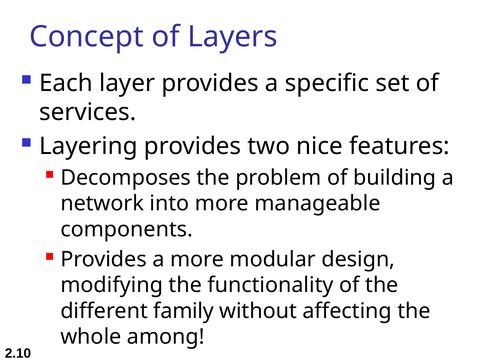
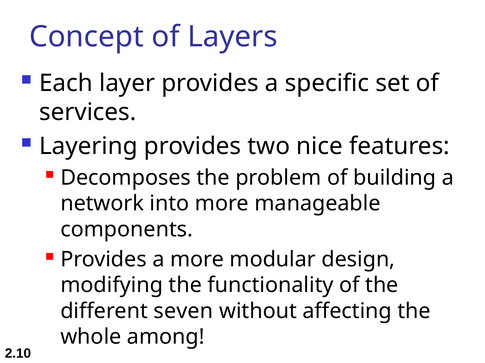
family: family -> seven (183, 312)
